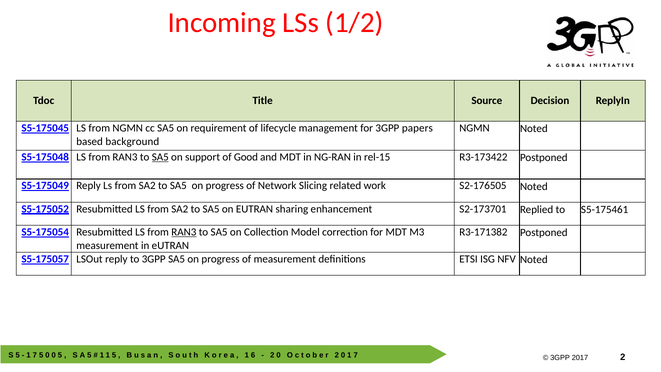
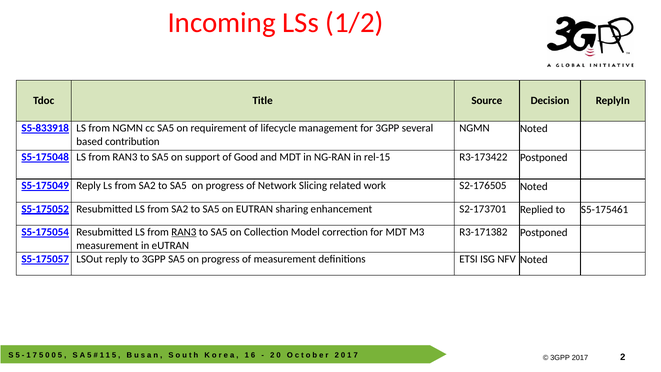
S5-175045: S5-175045 -> S5-833918 (45, 128)
papers: papers -> several (417, 128)
background: background -> contribution (132, 142)
SA5 underline: present -> none (160, 157)
